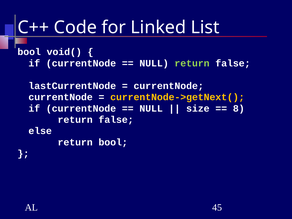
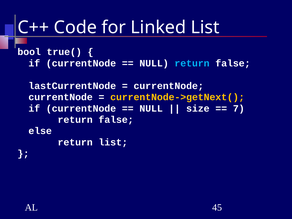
void(: void( -> true( (64, 52)
return colour: light green -> light blue (192, 63)
8: 8 -> 7 (239, 108)
return bool: bool -> list (113, 142)
